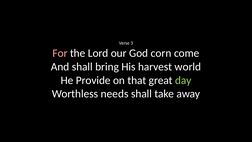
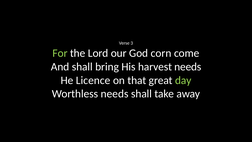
For colour: pink -> light green (60, 53)
harvest world: world -> needs (188, 67)
Provide: Provide -> Licence (93, 80)
